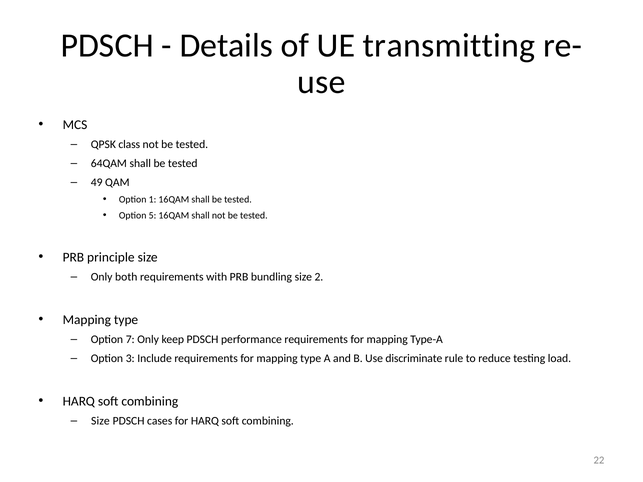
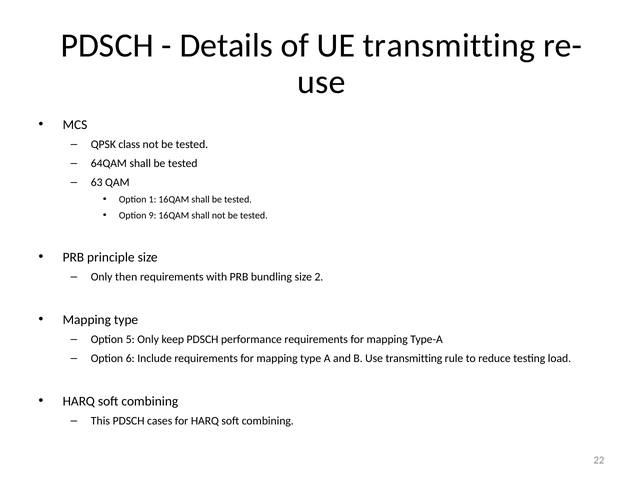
49: 49 -> 63 (97, 183)
5: 5 -> 9 (152, 216)
both: both -> then (126, 277)
7: 7 -> 5 (130, 340)
3: 3 -> 6 (130, 359)
Use discriminate: discriminate -> transmitting (414, 359)
Size: Size -> This (100, 421)
